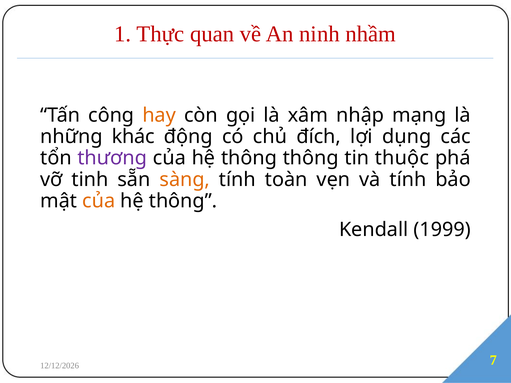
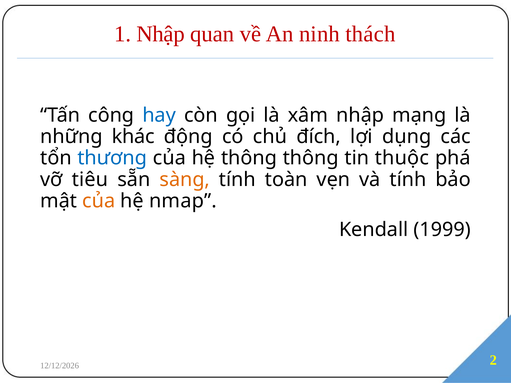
1 Thực: Thực -> Nhập (161, 34)
nhầm: nhầm -> thách (370, 34)
hay colour: orange -> blue (159, 115)
thương colour: purple -> blue (112, 158)
tinh: tinh -> tiêu (90, 180)
thông: thông -> nmap (183, 201)
7: 7 -> 2 (493, 360)
